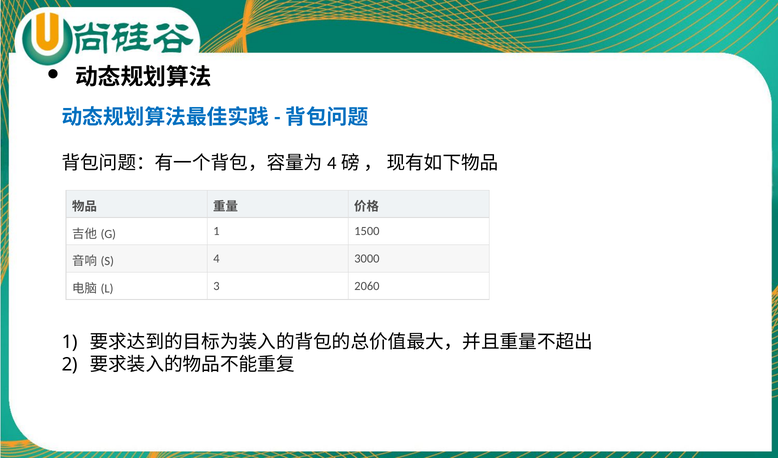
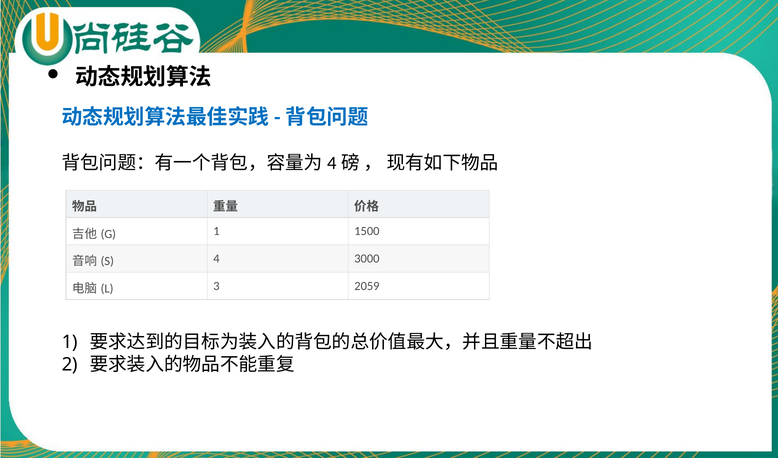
2060: 2060 -> 2059 (367, 286)
